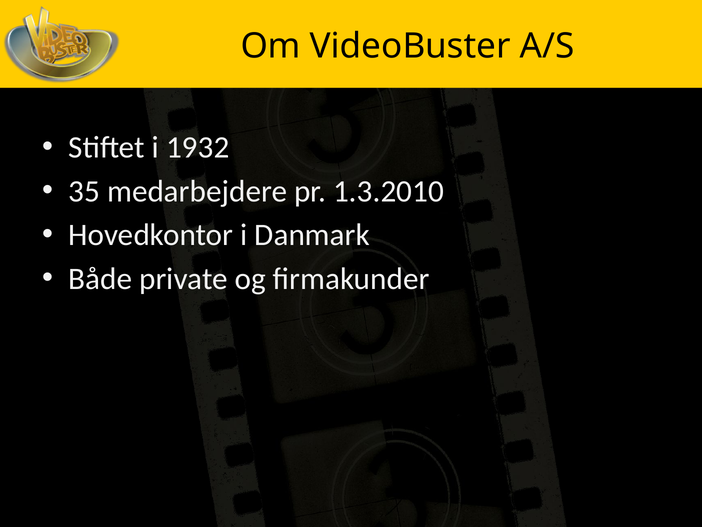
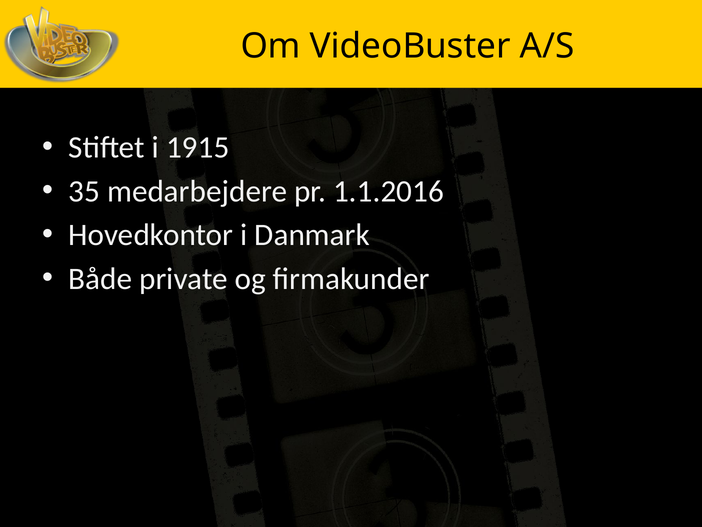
1932: 1932 -> 1915 (198, 147)
1.3.2010: 1.3.2010 -> 1.1.2016 (388, 191)
